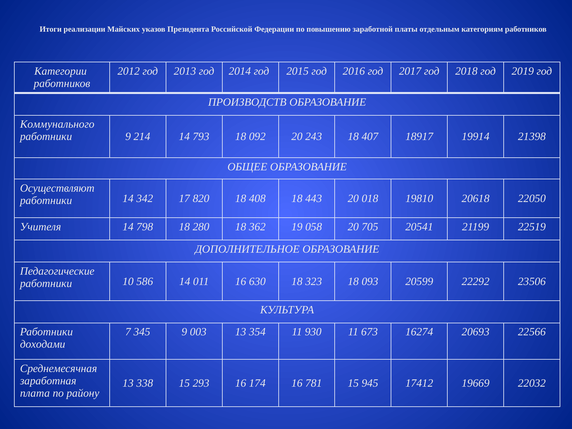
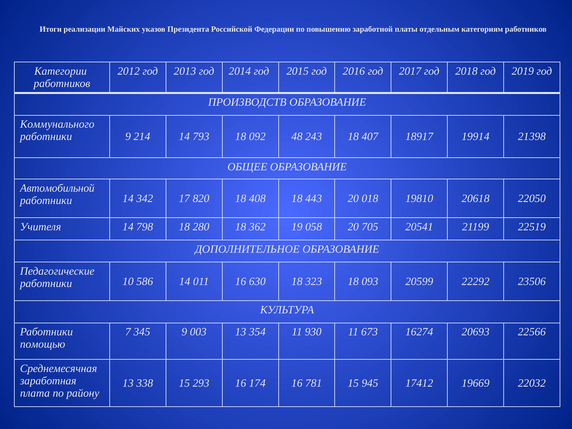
092 20: 20 -> 48 (297, 137)
Осуществляют: Осуществляют -> Автомобильной (57, 188)
доходами: доходами -> помощью (43, 344)
